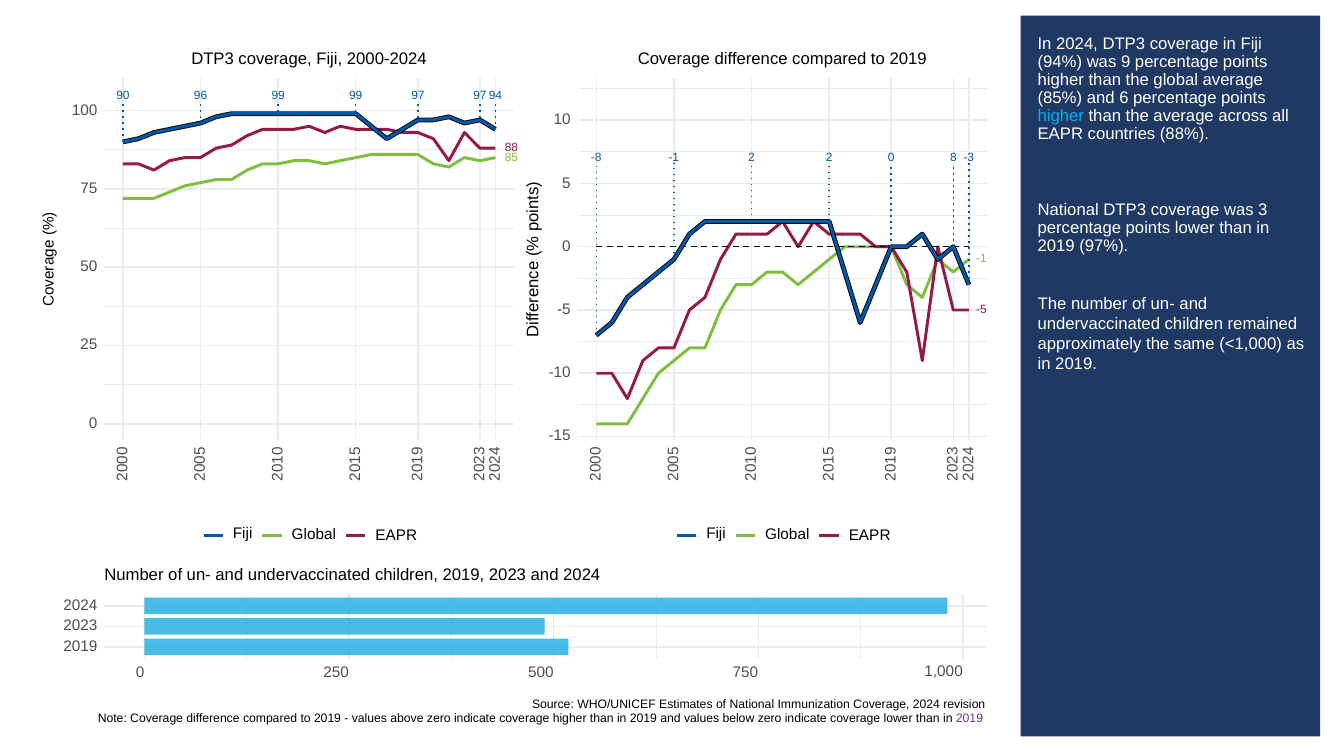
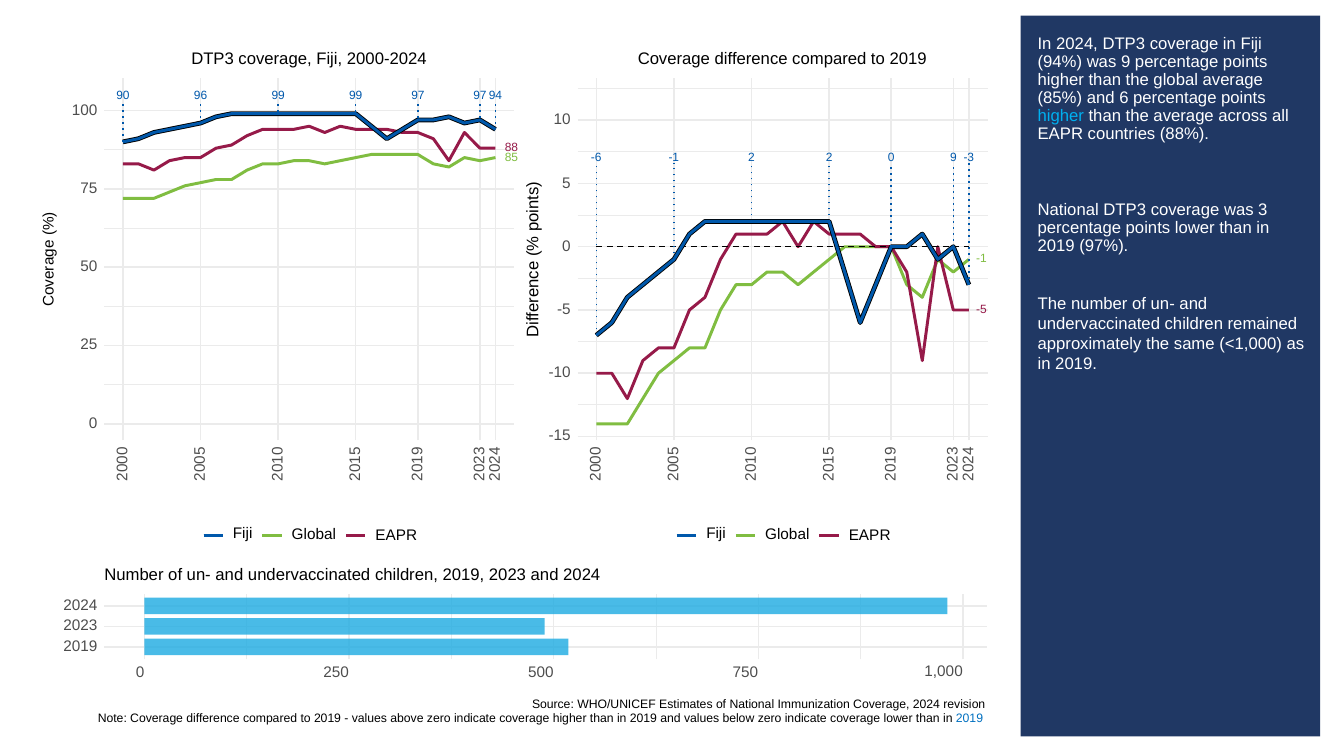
-8: -8 -> -6 (596, 158)
0 8: 8 -> 9 (953, 158)
2019 colour: purple -> blue (970, 718)
